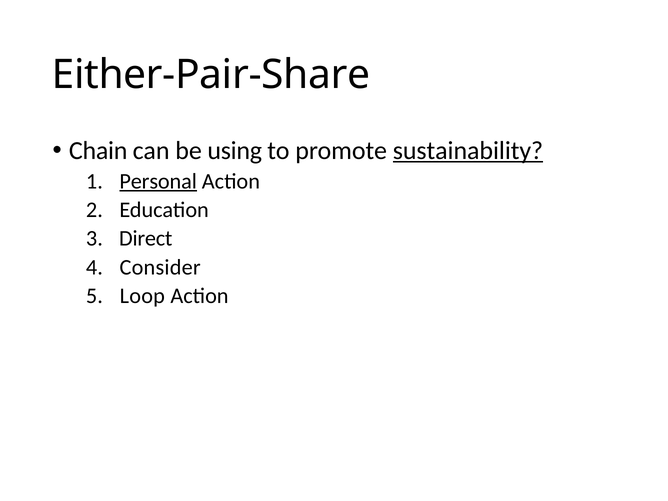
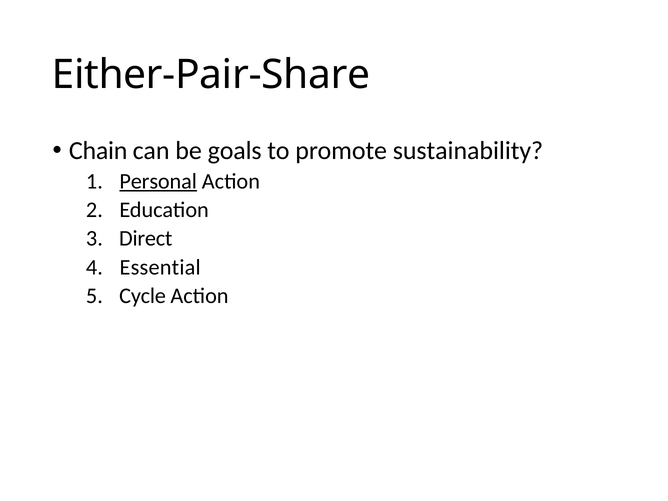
using: using -> goals (235, 151)
sustainability underline: present -> none (468, 151)
Consider: Consider -> Essential (160, 267)
Loop: Loop -> Cycle (143, 296)
